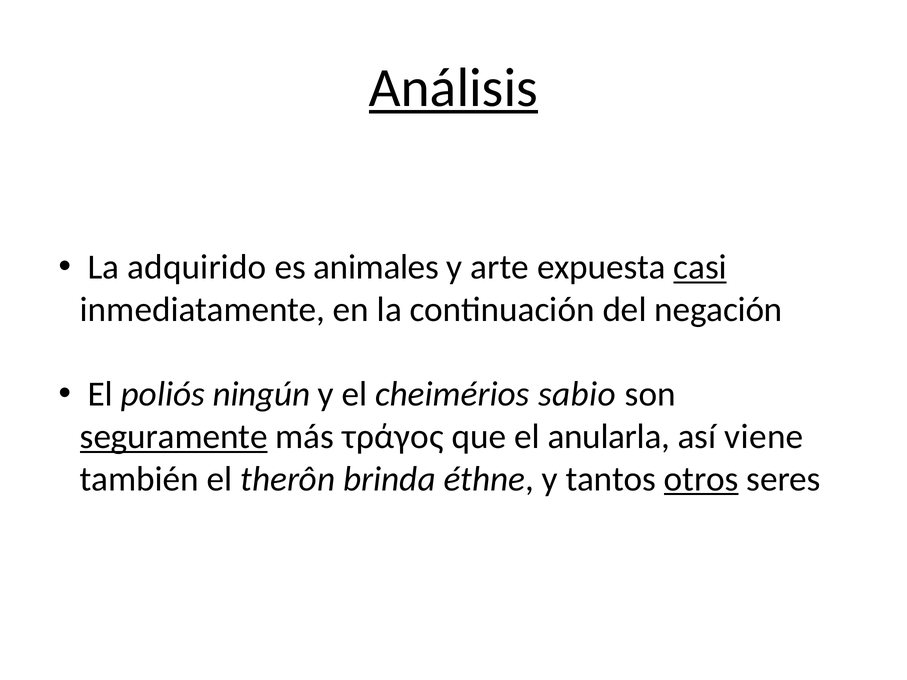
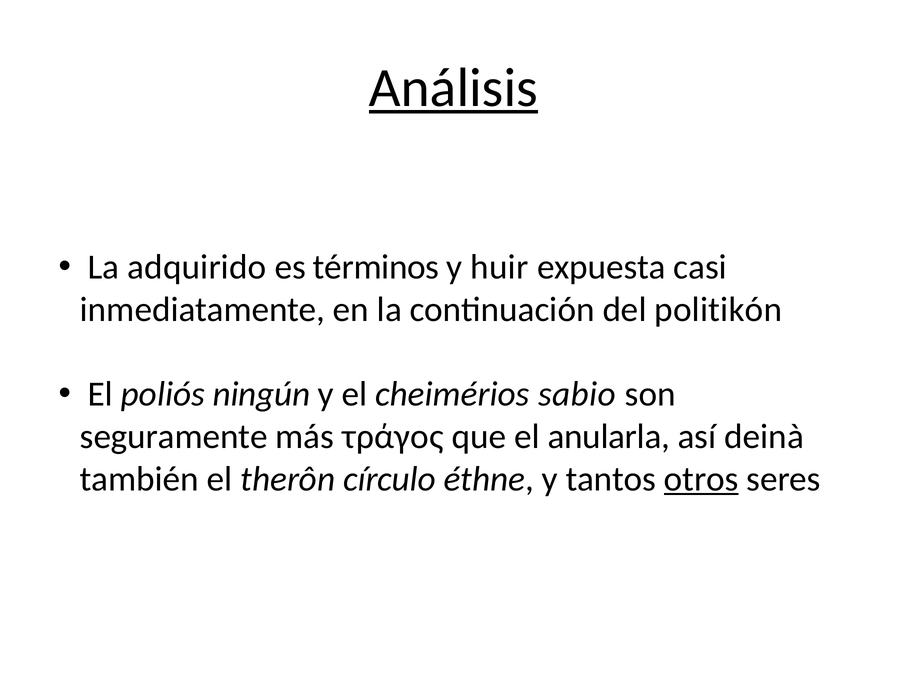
animales: animales -> términos (376, 267)
arte: arte -> huir (499, 267)
casi underline: present -> none (700, 267)
negación: negación -> politikón (718, 310)
seguramente underline: present -> none (174, 437)
viene: viene -> deinà (764, 437)
brinda: brinda -> círculo (390, 479)
